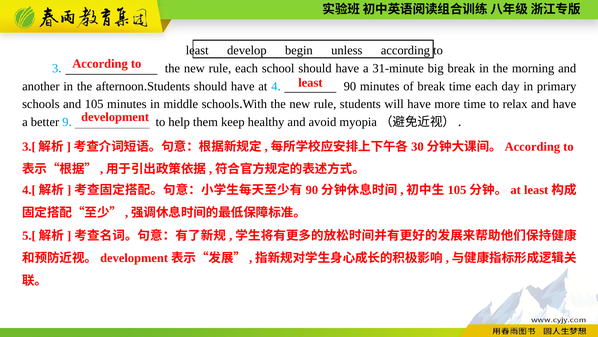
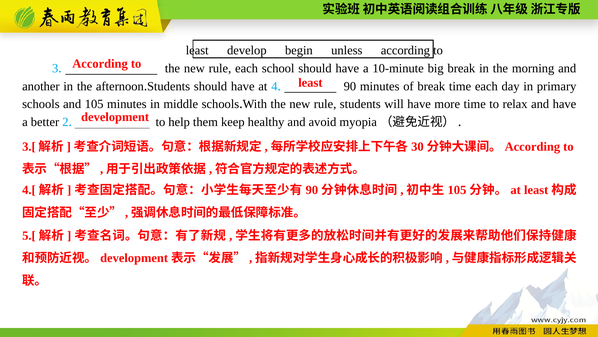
31-minute: 31-minute -> 10-minute (398, 68)
9: 9 -> 2 (65, 122)
